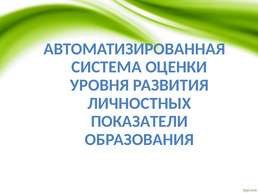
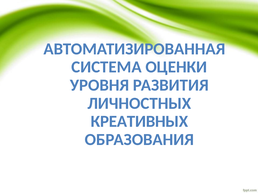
ПОКАЗАТЕЛИ: ПОКАЗАТЕЛИ -> КРЕАТИВНЫХ (139, 122)
